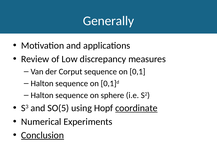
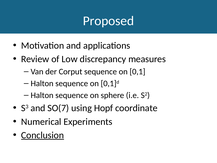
Generally: Generally -> Proposed (108, 21)
SO(5: SO(5 -> SO(7 (58, 108)
coordinate underline: present -> none (136, 108)
